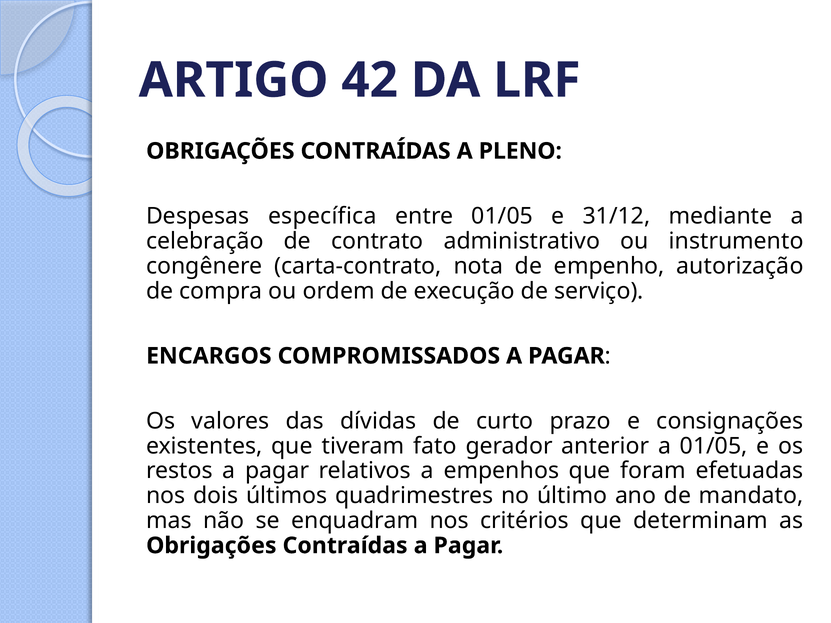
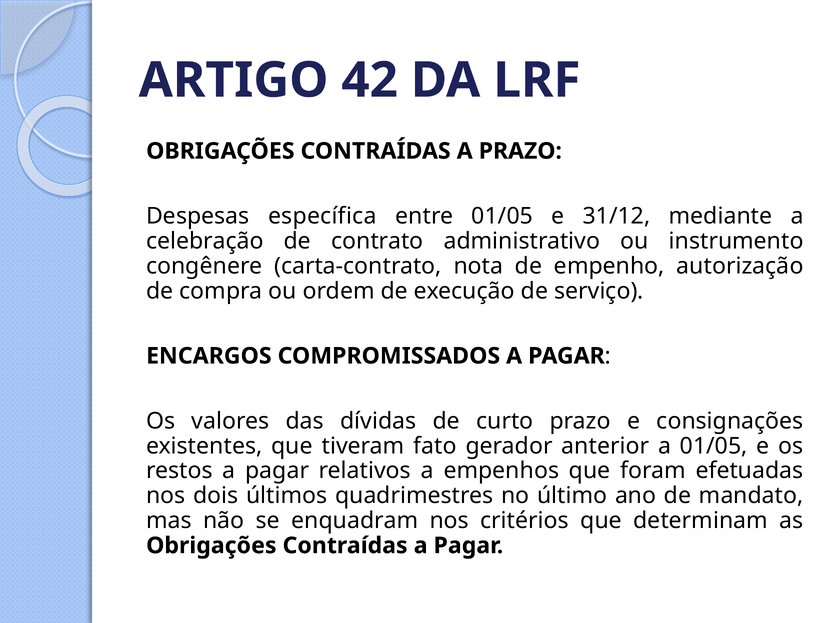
A PLENO: PLENO -> PRAZO (520, 151)
